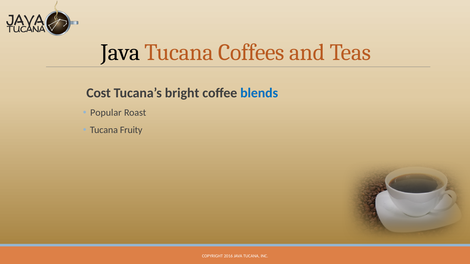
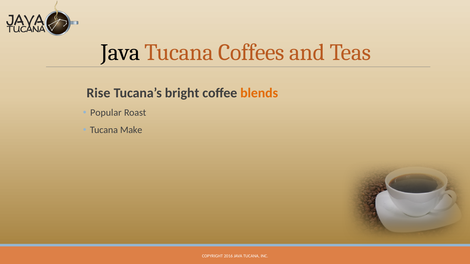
Cost: Cost -> Rise (98, 93)
blends colour: blue -> orange (259, 93)
Fruity: Fruity -> Make (131, 130)
